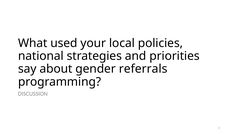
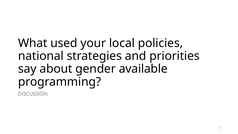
referrals: referrals -> available (143, 69)
